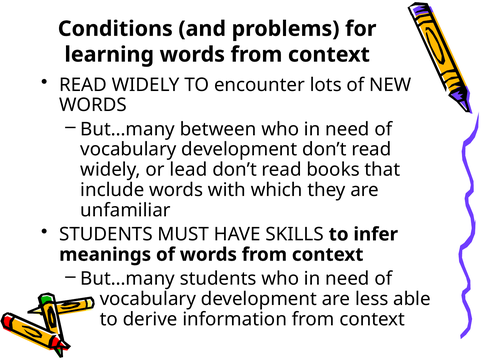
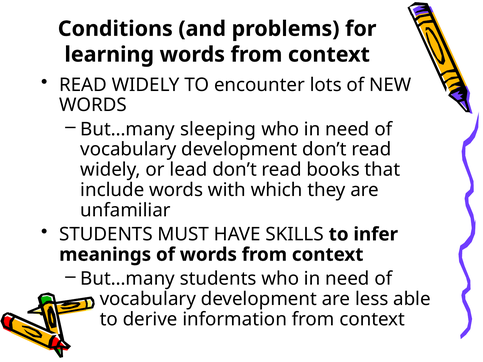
between: between -> sleeping (218, 129)
